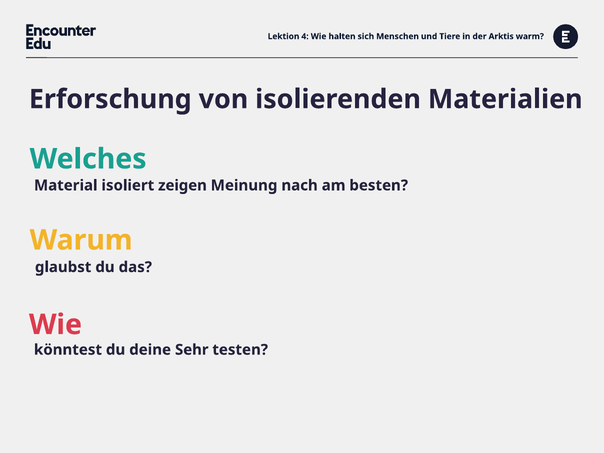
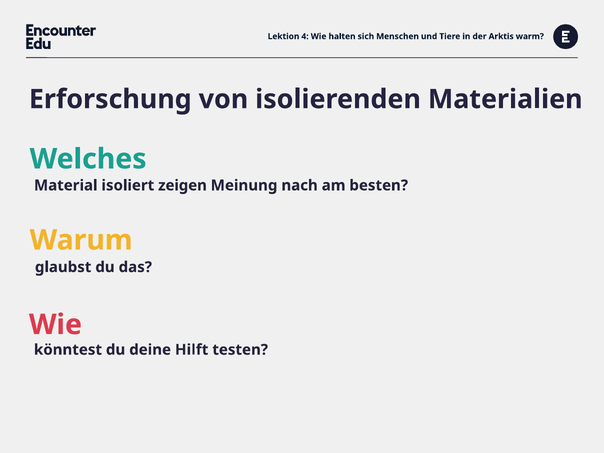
Sehr: Sehr -> Hilft (192, 350)
